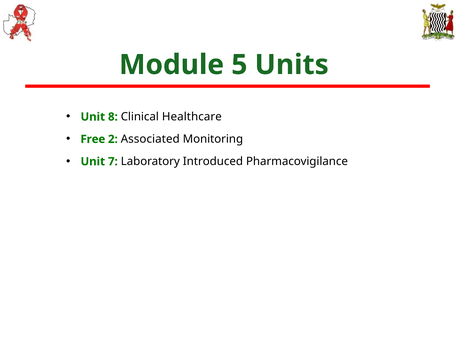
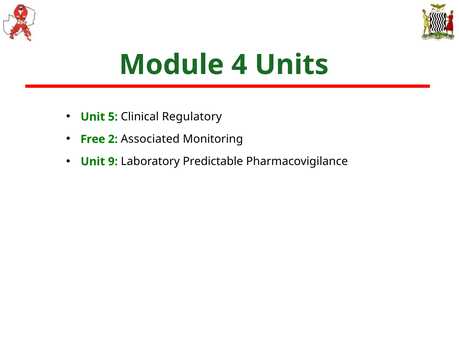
5: 5 -> 4 (239, 65)
8: 8 -> 5 (113, 117)
Healthcare: Healthcare -> Regulatory (192, 117)
7: 7 -> 9 (113, 162)
Introduced: Introduced -> Predictable (213, 162)
